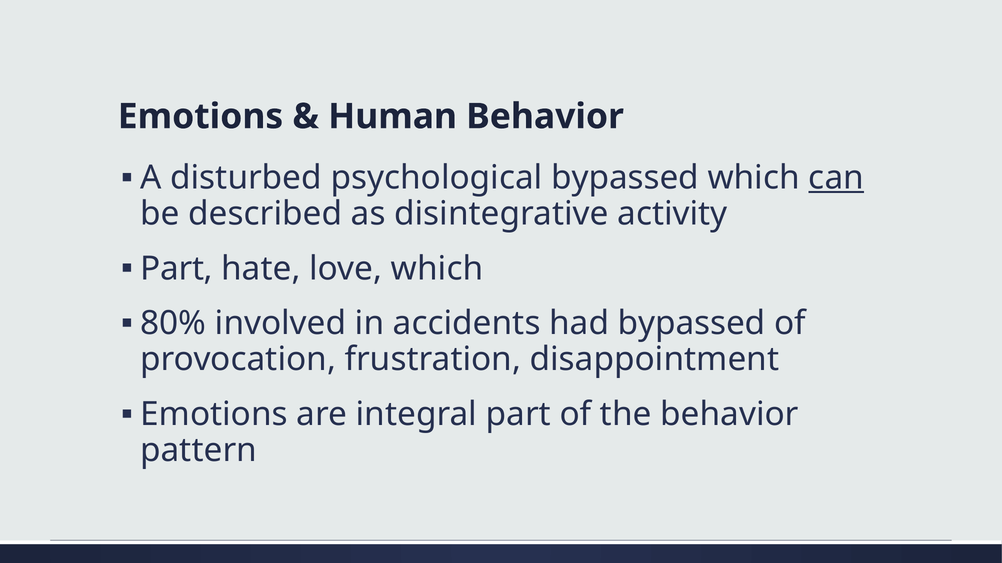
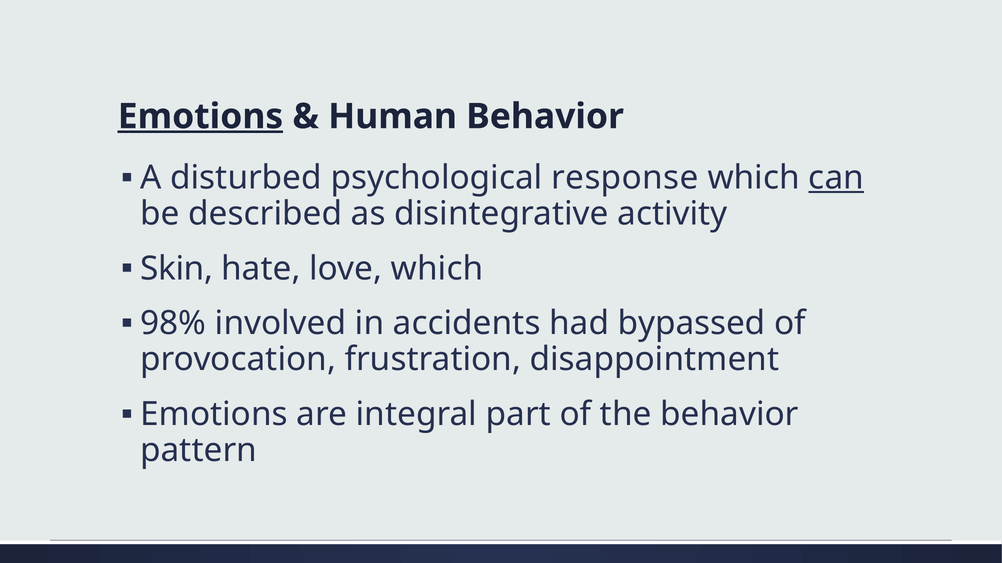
Emotions underline: none -> present (200, 117)
psychological bypassed: bypassed -> response (625, 178)
Part: Part -> Skin (177, 269)
80%: 80% -> 98% (173, 324)
